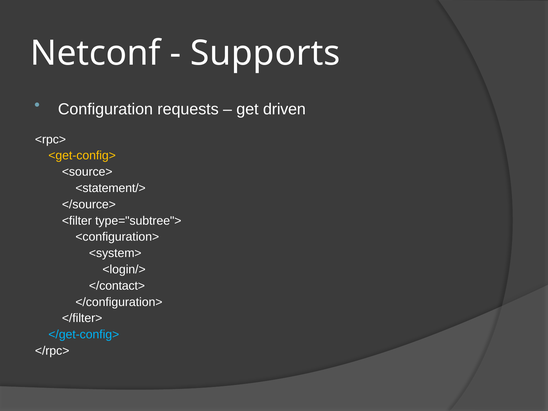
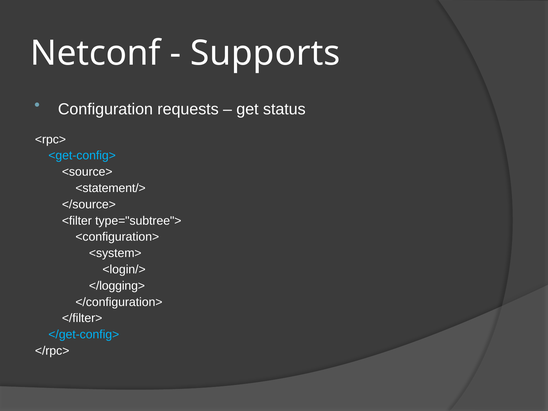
driven: driven -> status (284, 109)
<get-config> colour: yellow -> light blue (82, 156)
</contact>: </contact> -> </logging> (117, 286)
